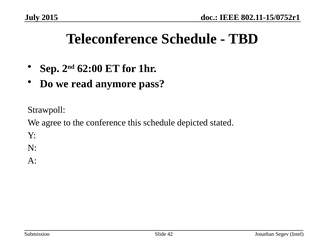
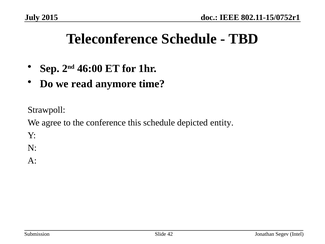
62:00: 62:00 -> 46:00 (90, 68)
pass: pass -> time (152, 84)
stated: stated -> entity (222, 123)
